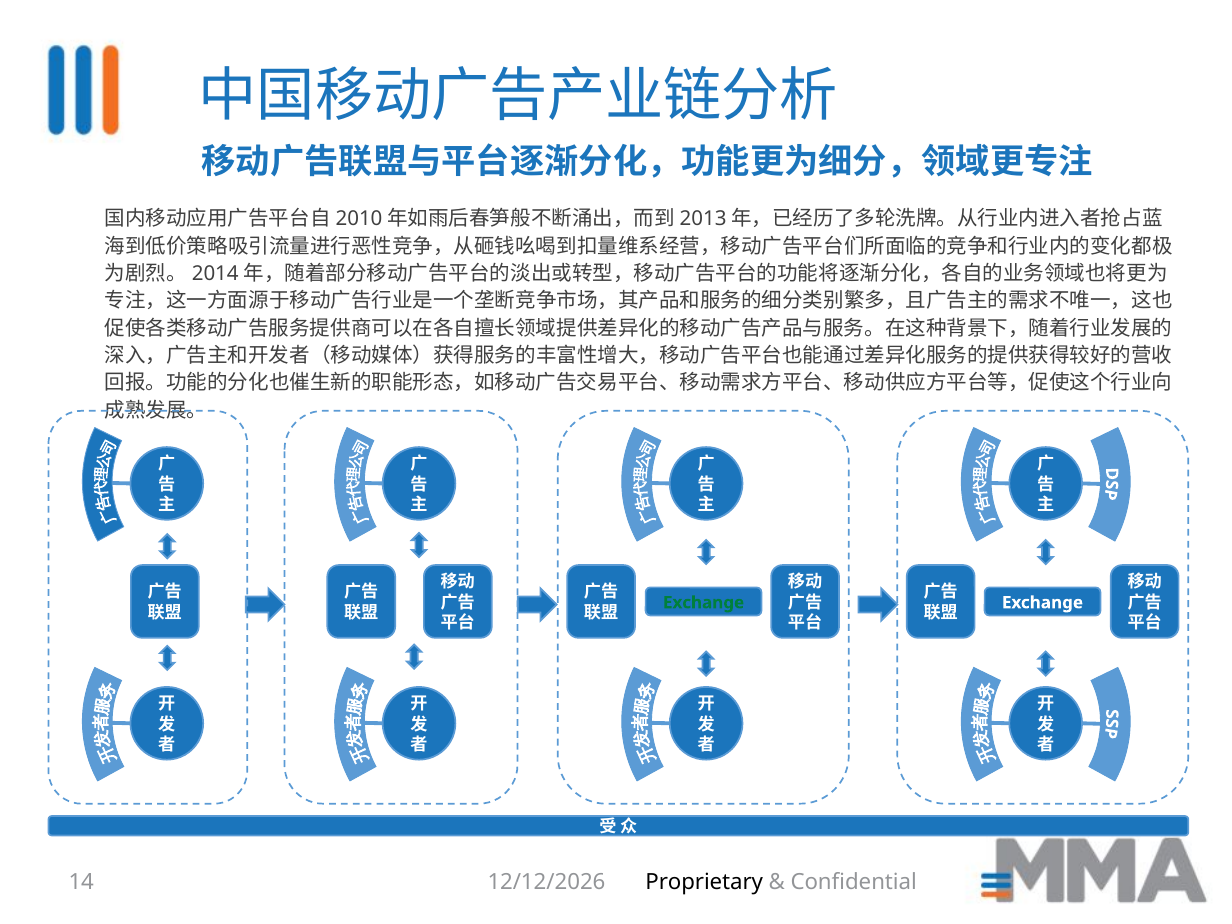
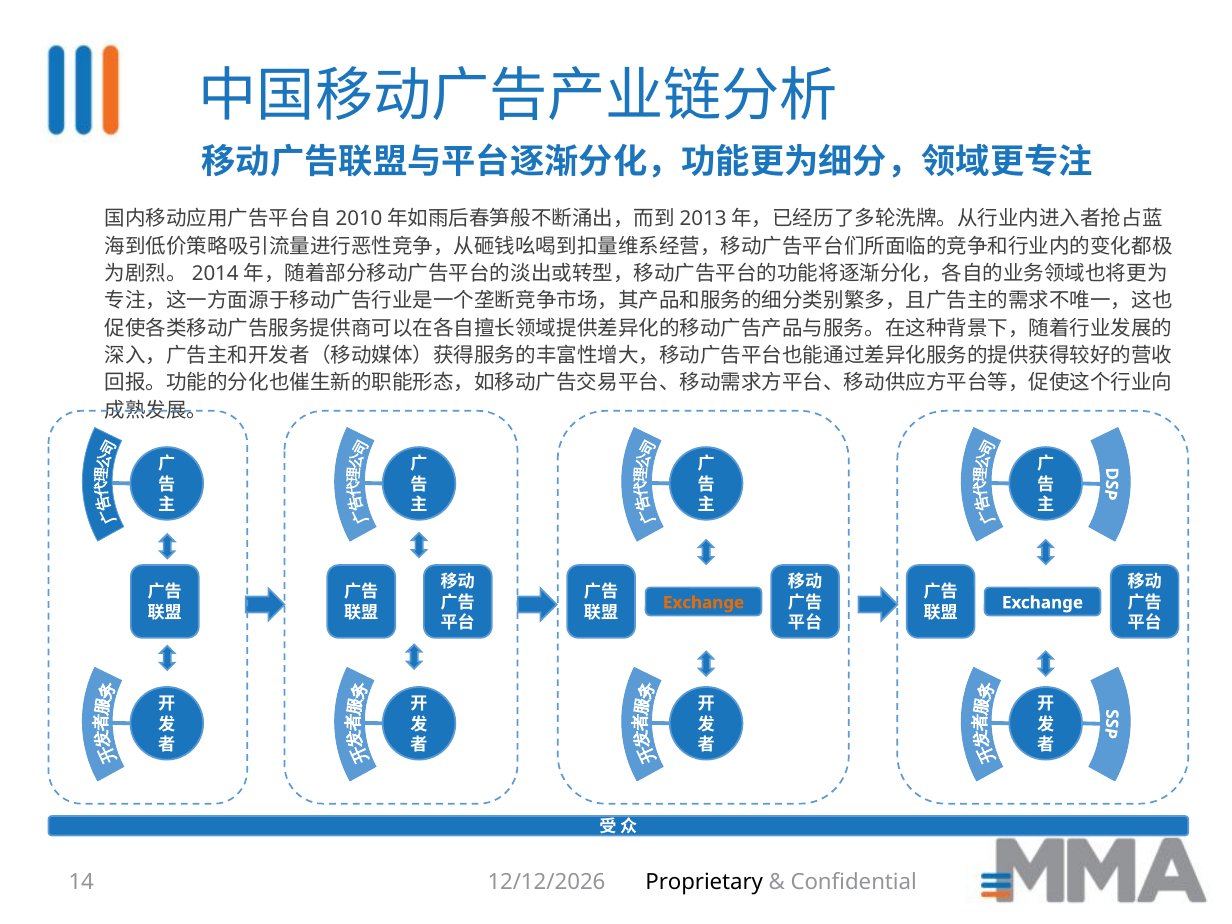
Exchange colour: green -> orange (704, 603)
